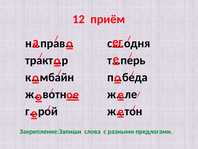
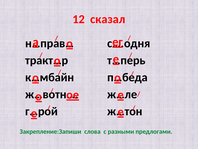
приём: приём -> сказал (108, 19)
